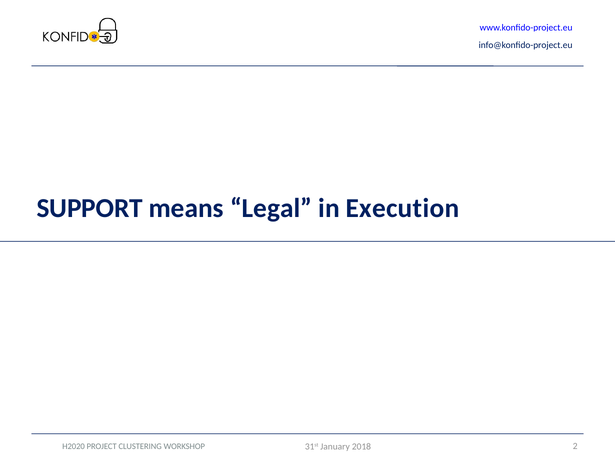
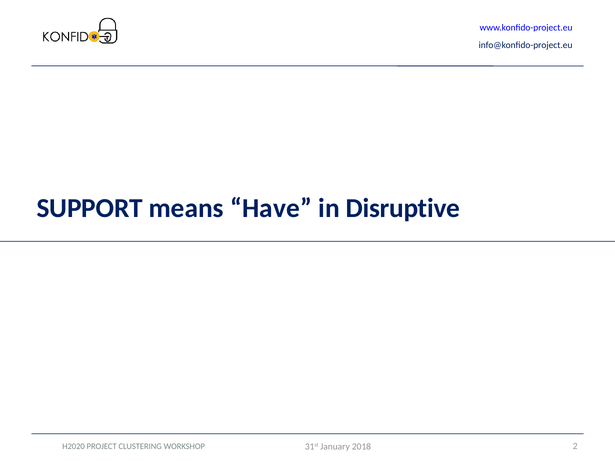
Legal: Legal -> Have (271, 208)
Execution: Execution -> Disruptive (403, 208)
